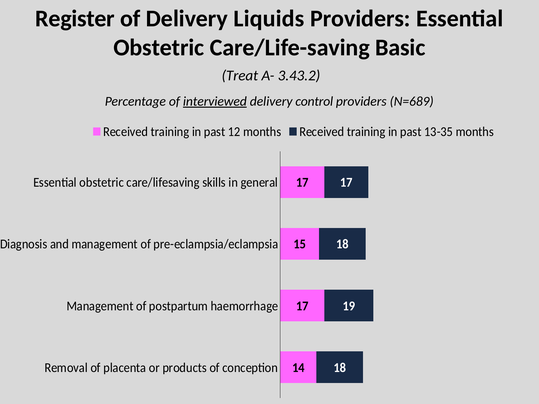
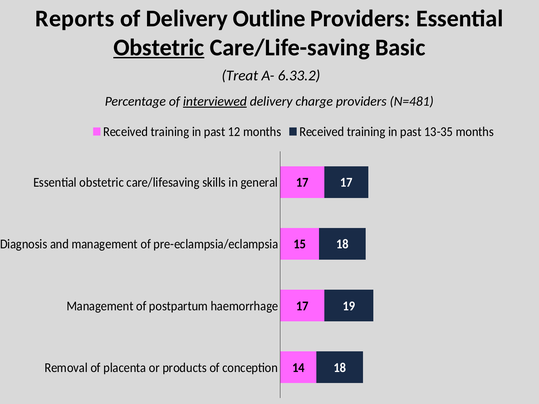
Register: Register -> Reports (75, 19)
Liquids: Liquids -> Outline (269, 19)
Obstetric underline: none -> present (159, 47)
3.43.2: 3.43.2 -> 6.33.2 (299, 75)
control: control -> charge (314, 101)
N=689: N=689 -> N=481 (412, 101)
